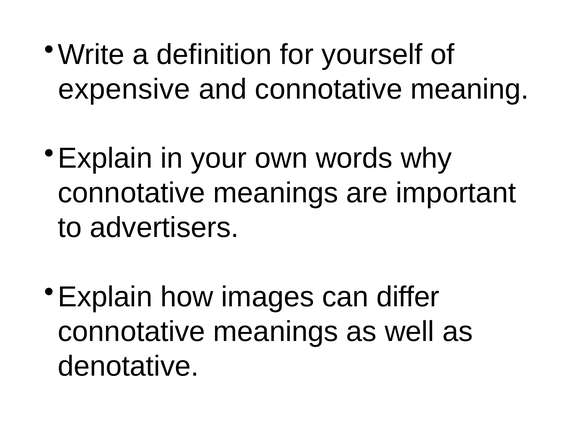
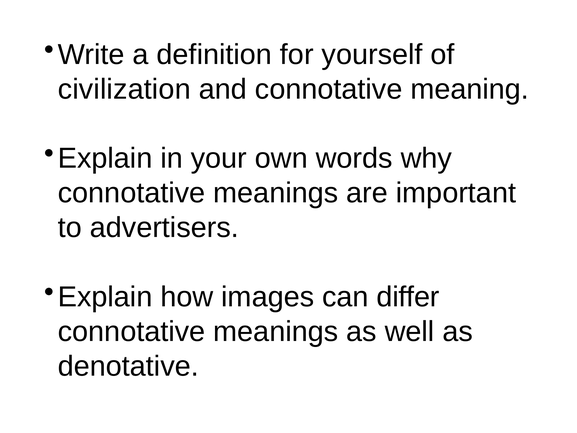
expensive: expensive -> civilization (124, 89)
